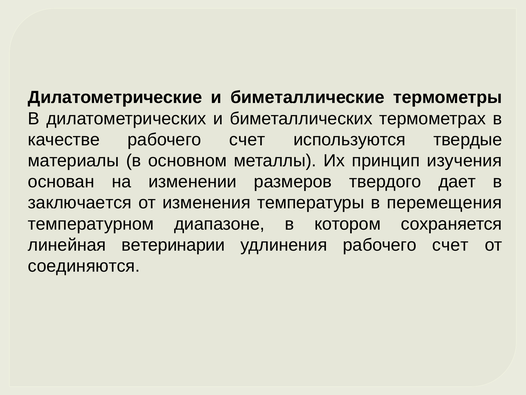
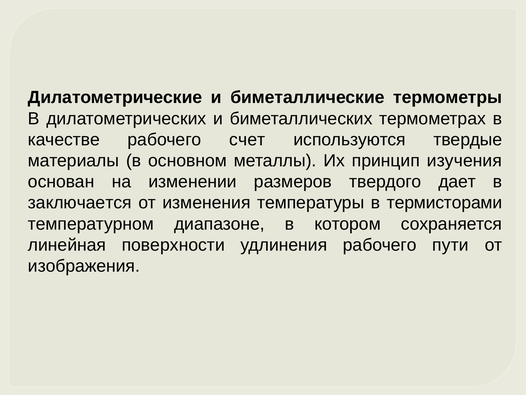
перемещения: перемещения -> термисторами (445, 203)
ветеринарии: ветеринарии -> поверхности (173, 245)
удлинения рабочего счет: счет -> пути (450, 245)
соединяются: соединяются -> изображения (84, 266)
